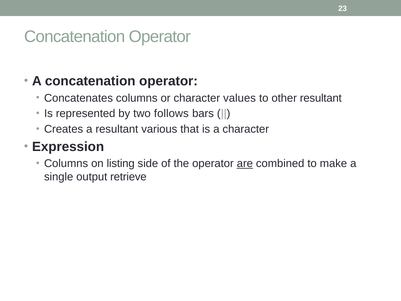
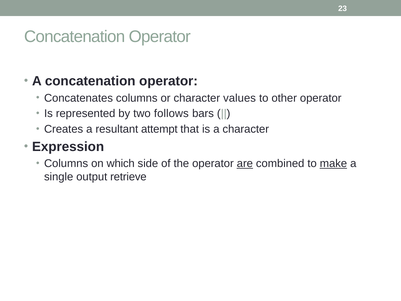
other resultant: resultant -> operator (321, 98)
various: various -> attempt (159, 129)
listing: listing -> which (121, 163)
make underline: none -> present (333, 163)
